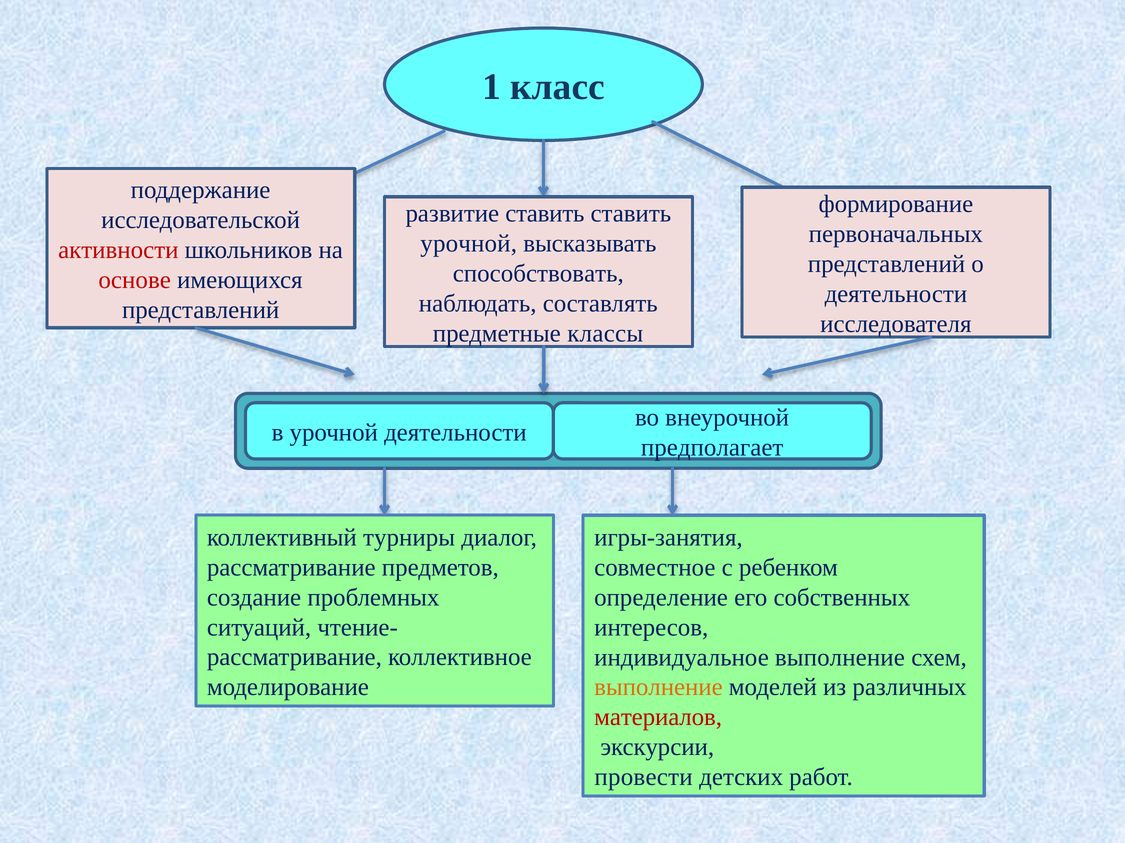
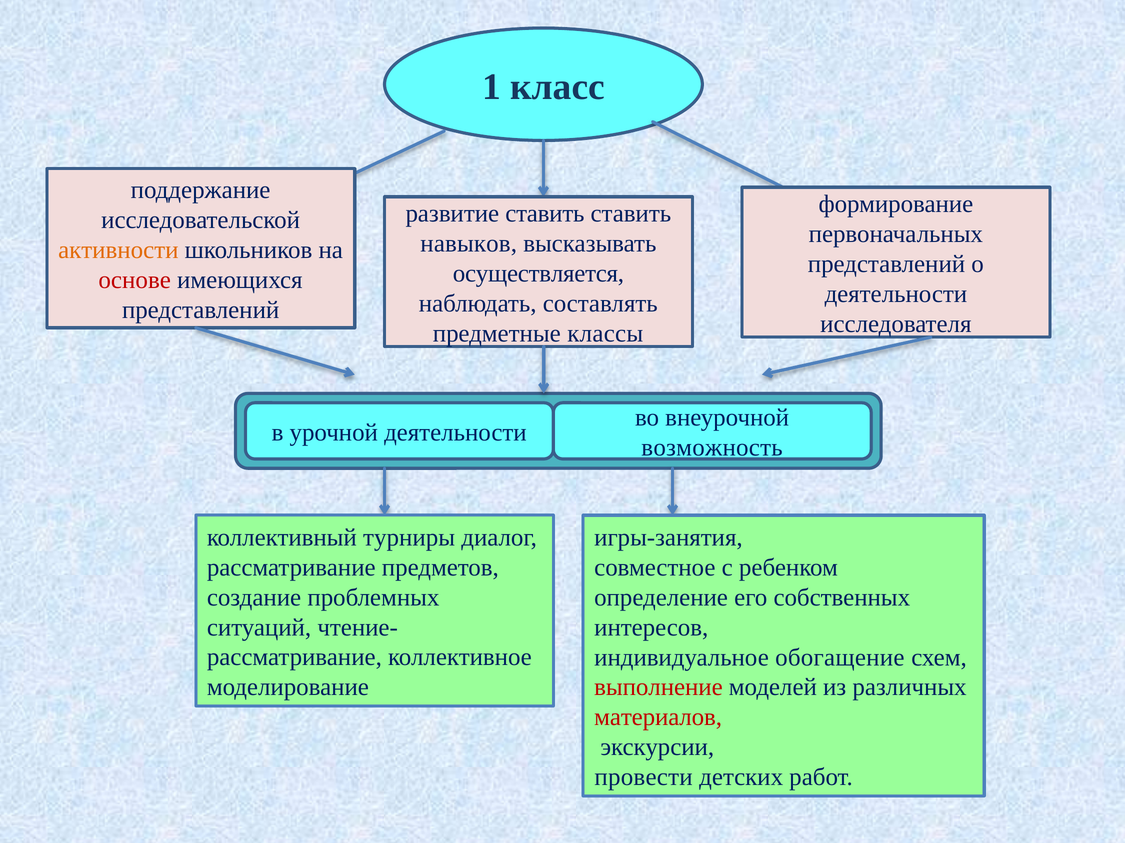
урочной: урочной -> навыков (469, 244)
активности colour: red -> orange (118, 250)
способствовать: способствовать -> осуществляется (538, 274)
предполагает: предполагает -> возможность (712, 448)
индивидуальное выполнение: выполнение -> обогащение (840, 658)
выполнение colour: orange -> red (658, 688)
